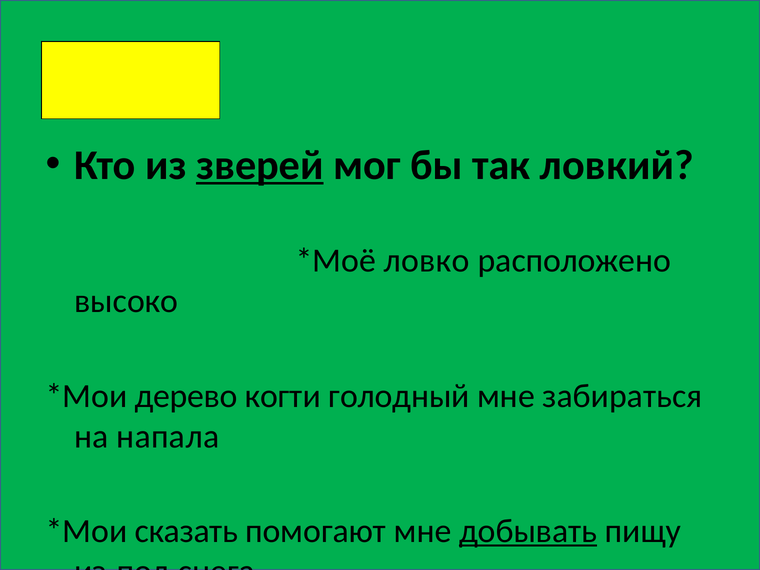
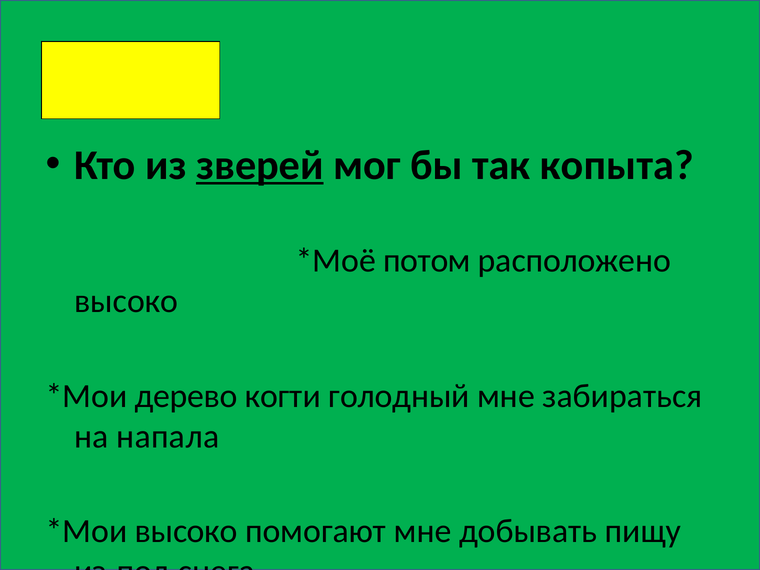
ловкий: ловкий -> копыта (617, 165)
ловко: ловко -> потом (427, 261)
сказать: сказать -> высоко (186, 531)
добывать underline: present -> none (528, 531)
